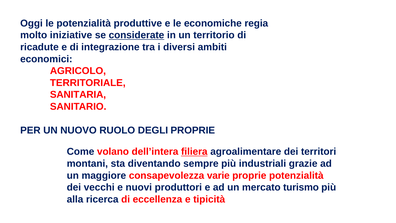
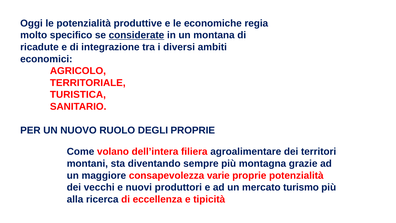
iniziative: iniziative -> specifico (71, 35)
territorio: territorio -> montana (214, 35)
SANITARIA: SANITARIA -> TURISTICA (78, 95)
filiera underline: present -> none (194, 152)
industriali: industriali -> montagna (262, 163)
